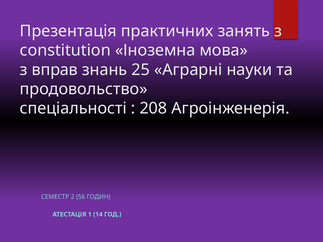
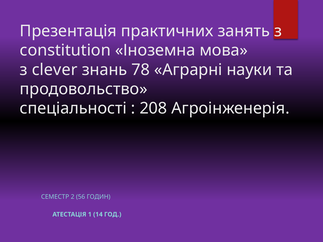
вправ: вправ -> clever (55, 70)
25: 25 -> 78 (141, 70)
